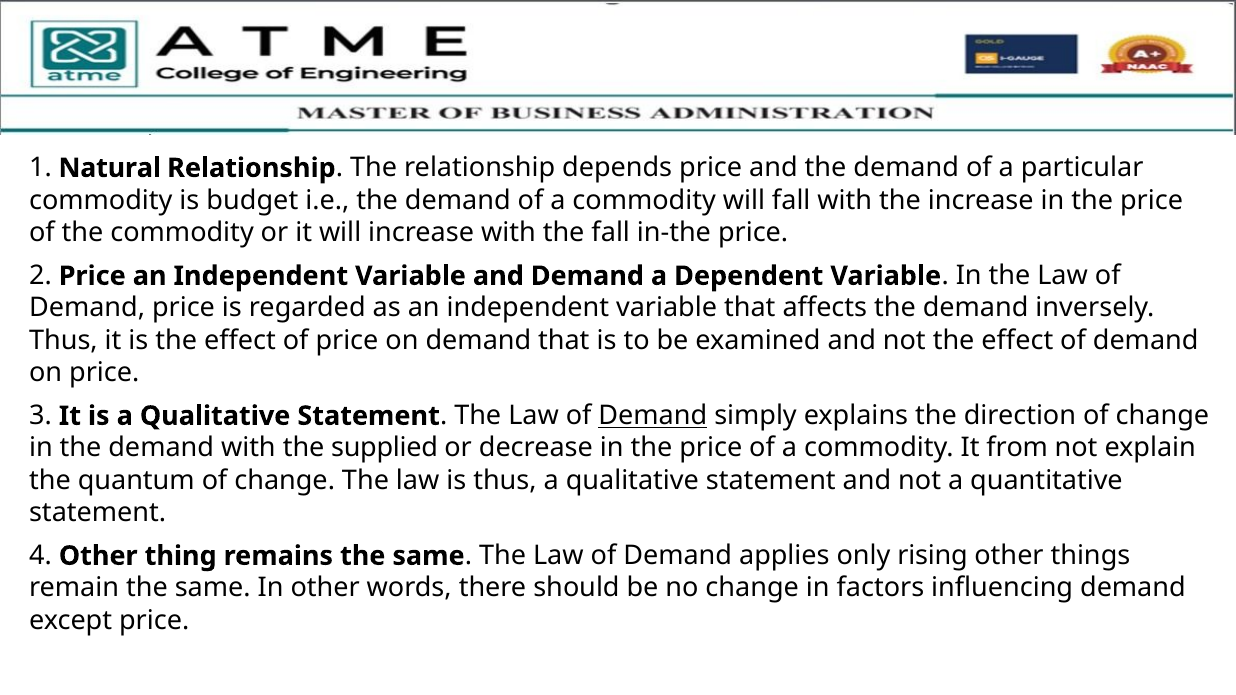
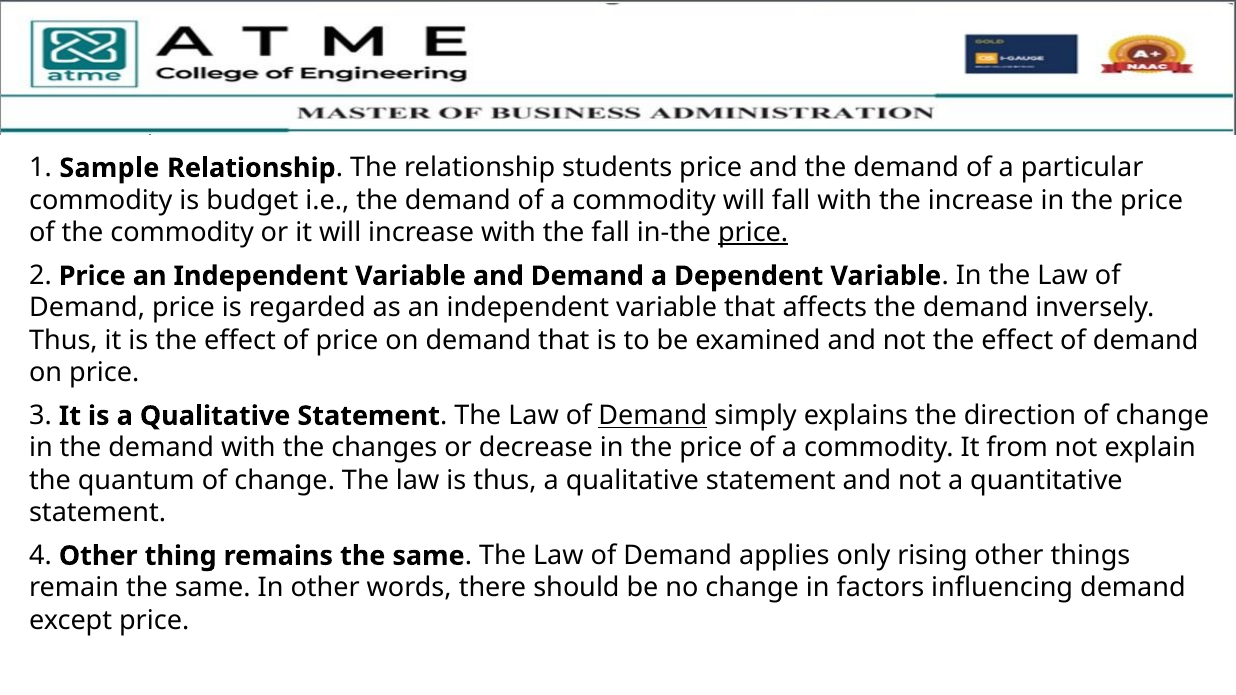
Natural: Natural -> Sample (109, 168)
depends: depends -> students (617, 168)
price underline: none -> present (753, 232)
supplied: supplied -> changes (384, 448)
